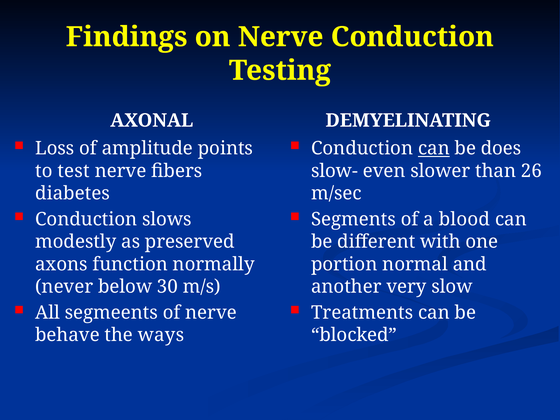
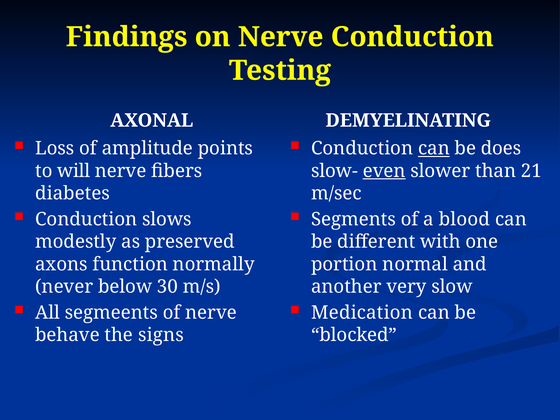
test: test -> will (74, 171)
even underline: none -> present (384, 171)
26: 26 -> 21 (531, 171)
Treatments: Treatments -> Medication (362, 313)
ways: ways -> signs (161, 335)
